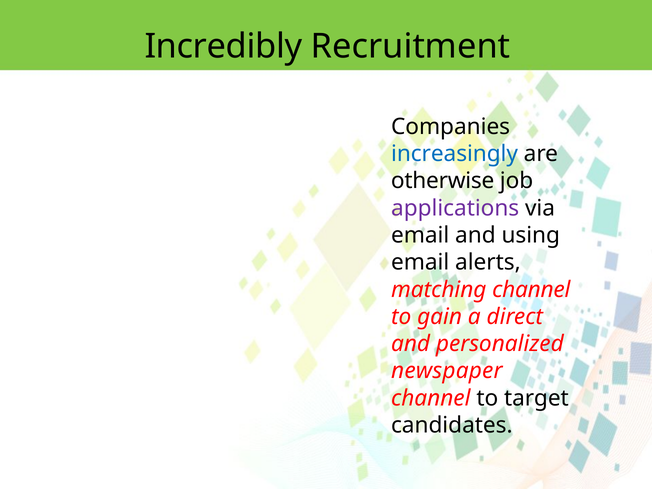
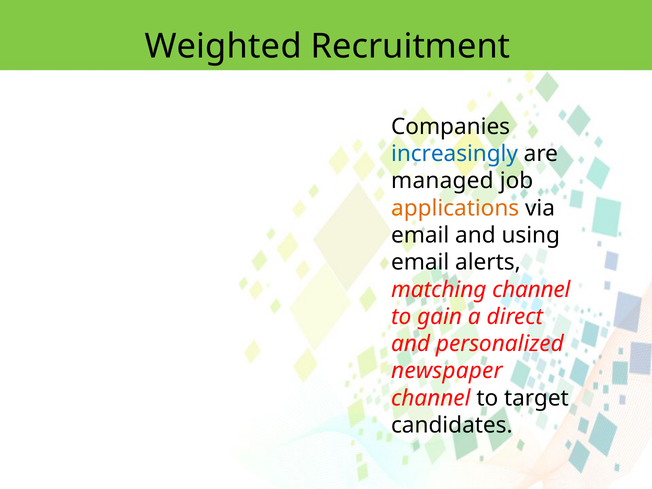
Incredibly: Incredibly -> Weighted (223, 46)
otherwise: otherwise -> managed (442, 181)
applications colour: purple -> orange (455, 208)
